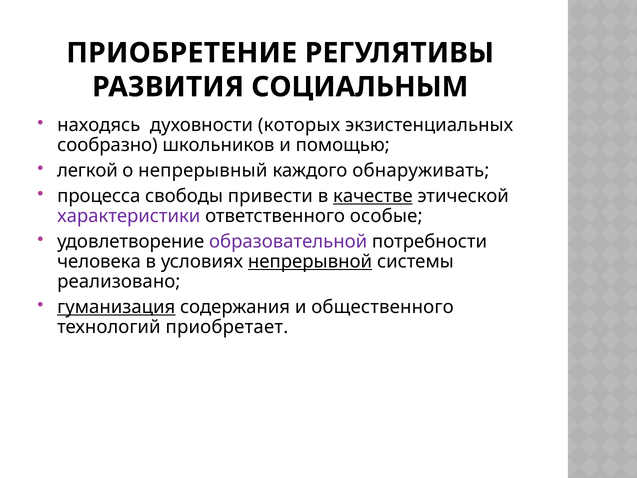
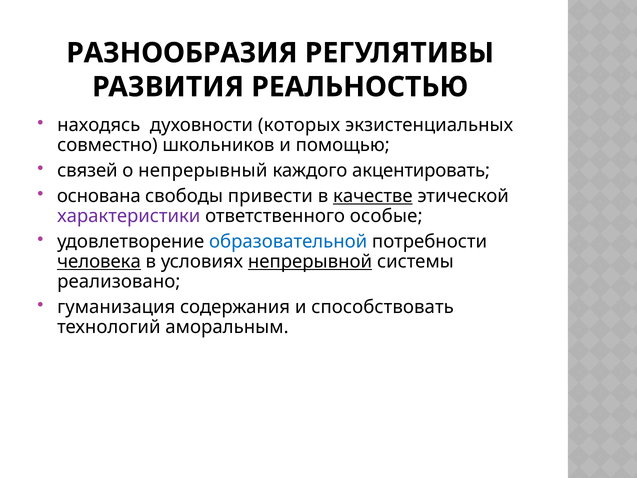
ПРИОБРЕТЕНИЕ: ПРИОБРЕТЕНИЕ -> РАЗНООБРАЗИЯ (182, 53)
СОЦИАЛЬНЫМ: СОЦИАЛЬНЫМ -> РЕАЛЬНОСТЬЮ (360, 87)
сообразно: сообразно -> совместно (107, 145)
легкой: легкой -> связей (87, 171)
обнаруживать: обнаруживать -> акцентировать (421, 171)
процесса: процесса -> основана (99, 196)
образовательной colour: purple -> blue (288, 241)
человека underline: none -> present (99, 262)
гуманизация underline: present -> none (116, 307)
общественного: общественного -> способствовать (383, 307)
приобретает: приобретает -> аморальным (227, 327)
